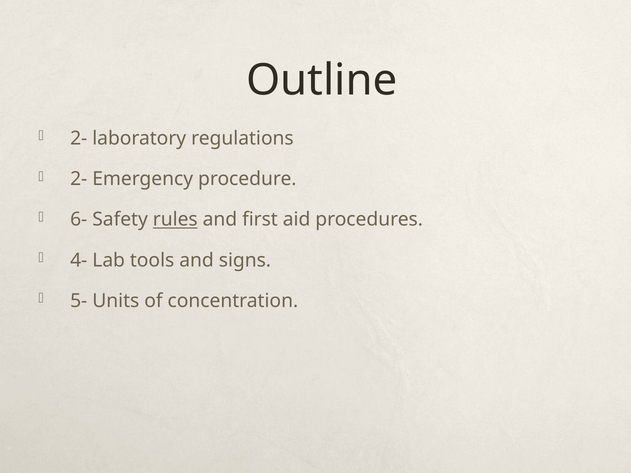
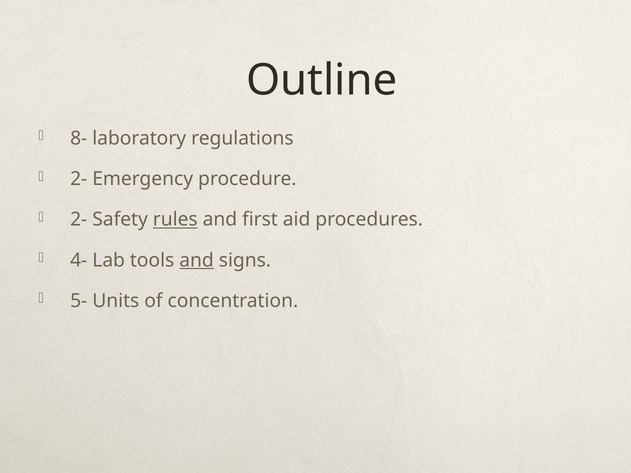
2-: 2- -> 8- (79, 138)
6-: 6- -> 2- (79, 220)
and underline: none -> present (197, 260)
